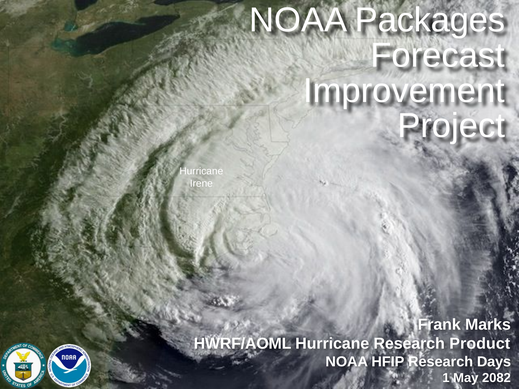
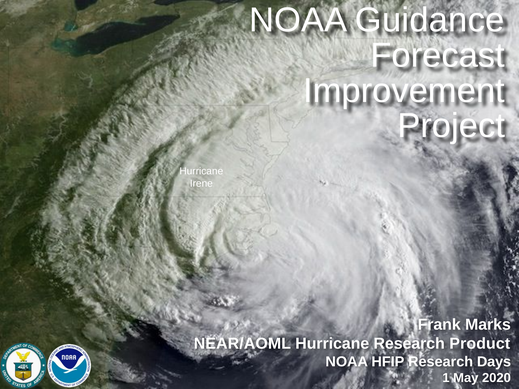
Packages: Packages -> Guidance (430, 20)
HWRF/AOML: HWRF/AOML -> NEAR/AOML (242, 344)
2082: 2082 -> 2020 (496, 378)
